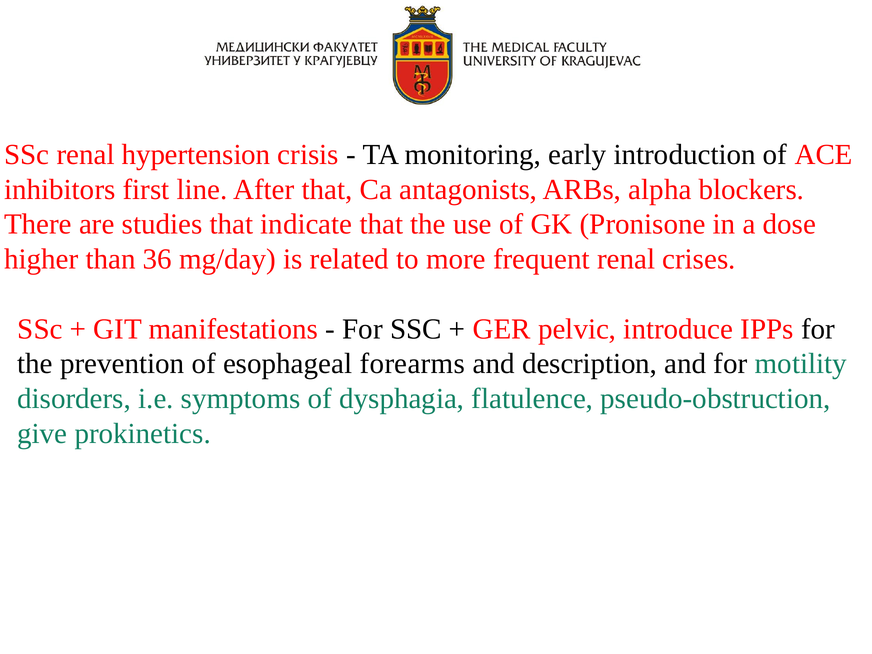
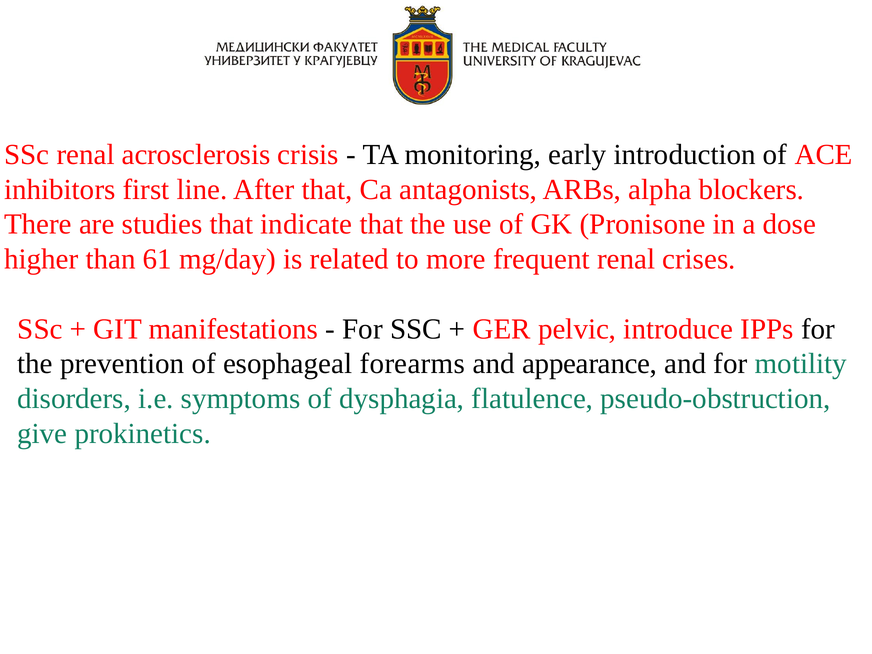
hypertension: hypertension -> acrosclerosis (196, 155)
36: 36 -> 61 (157, 259)
description: description -> appearance (590, 364)
